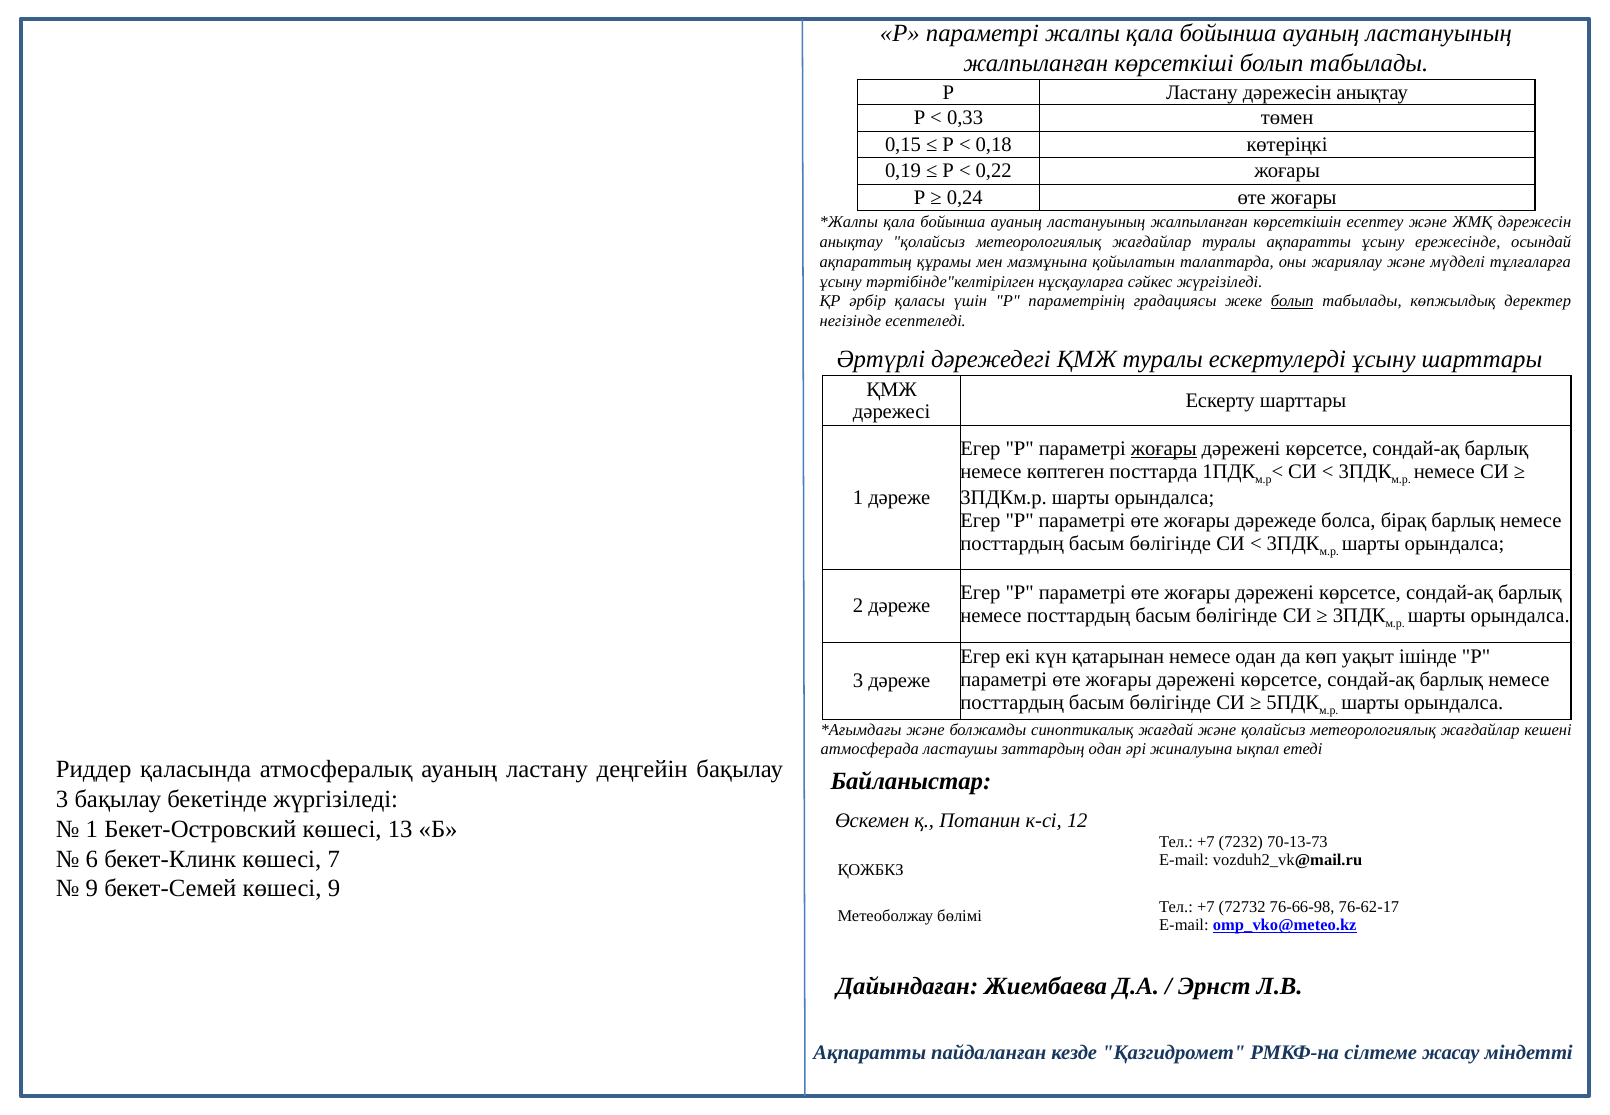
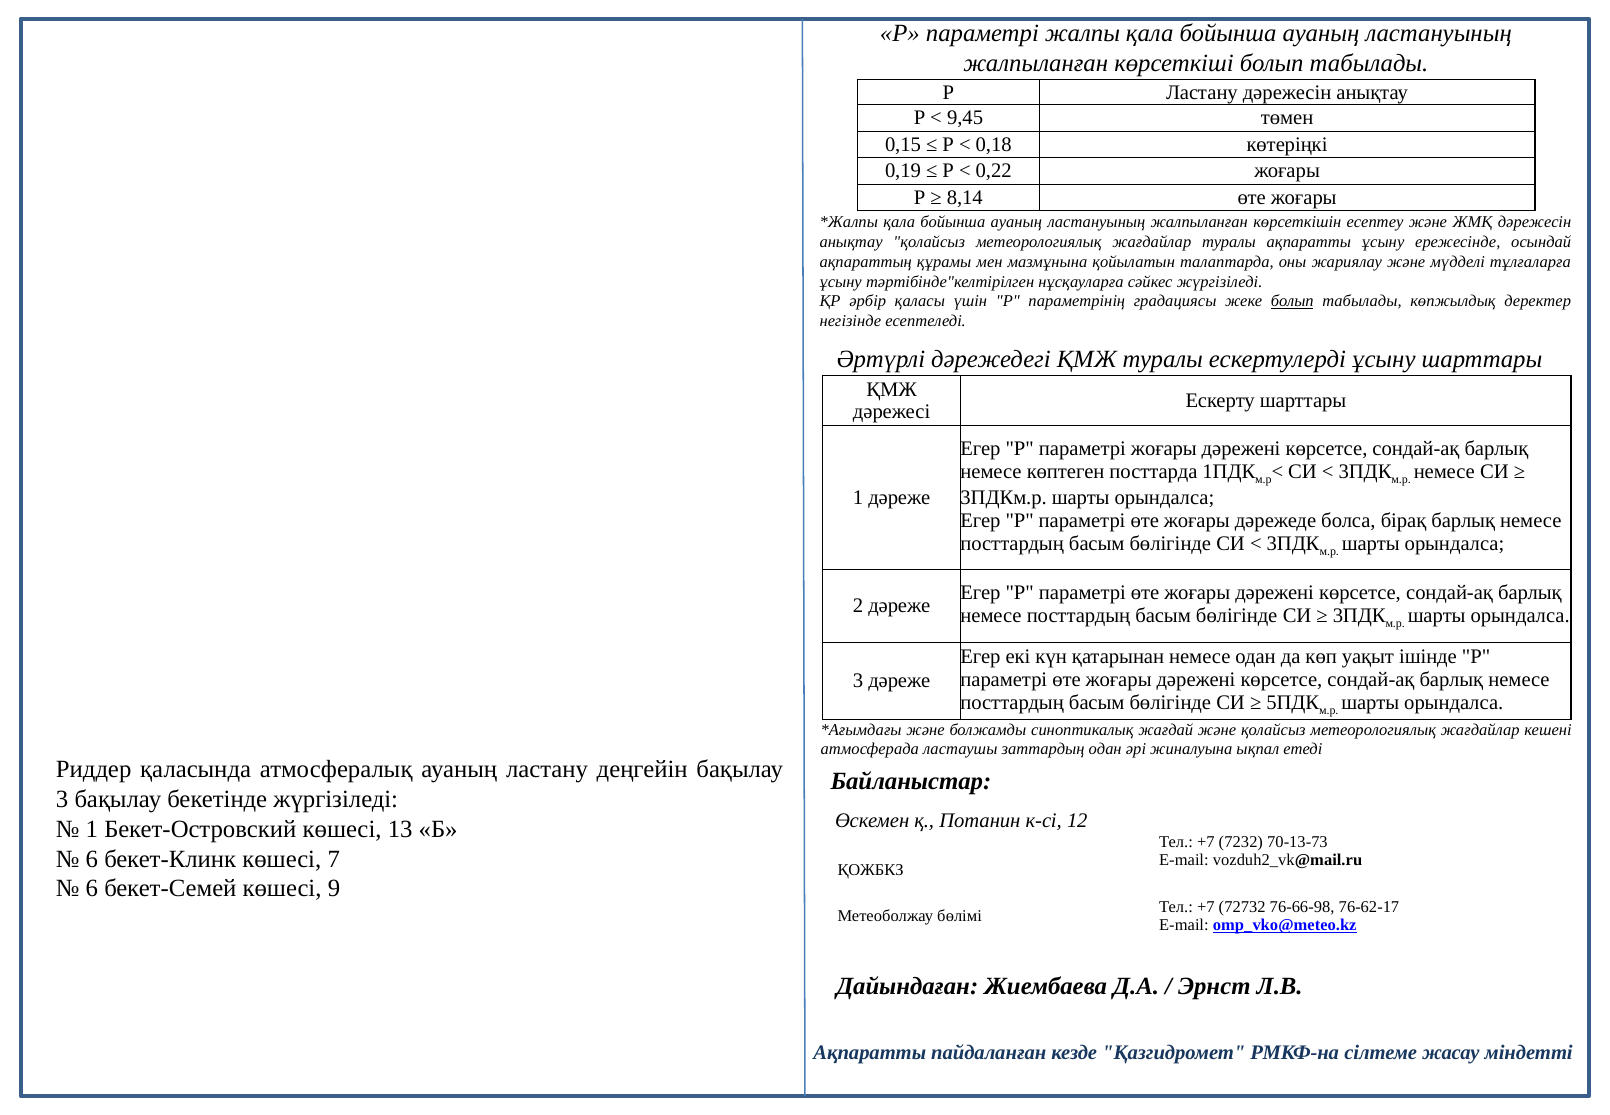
0,33: 0,33 -> 9,45 (965, 118)
0,24: 0,24 -> 8,14 (965, 197)
жоғары underline: present -> none (1164, 449)
9: 9 -> 6 (92, 888)
